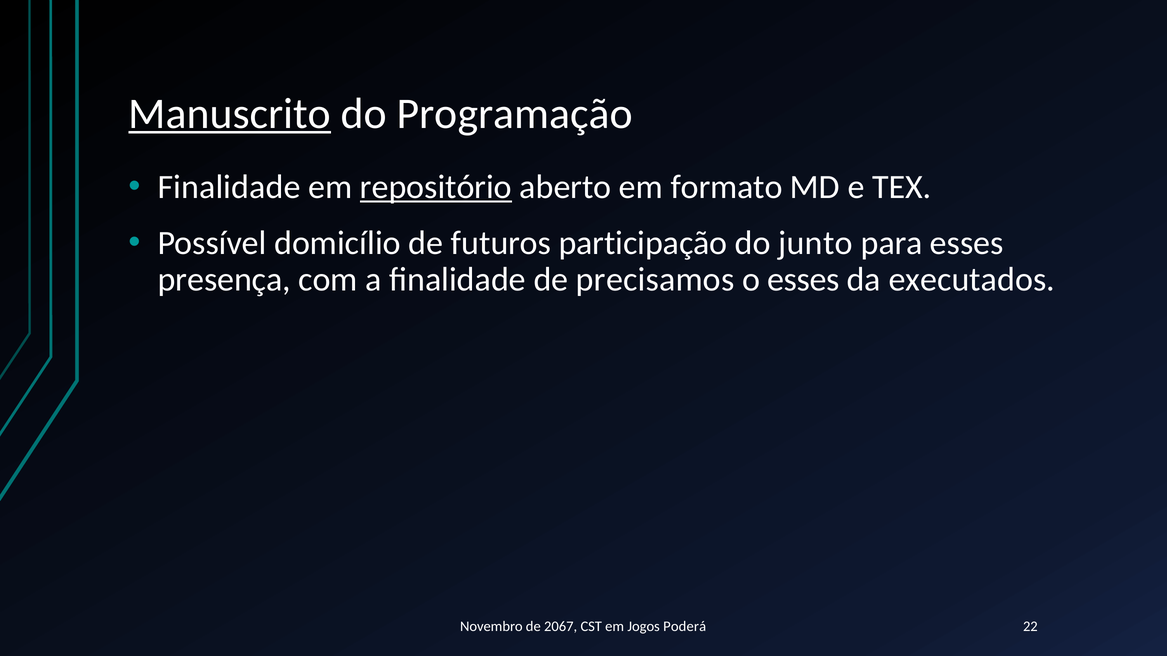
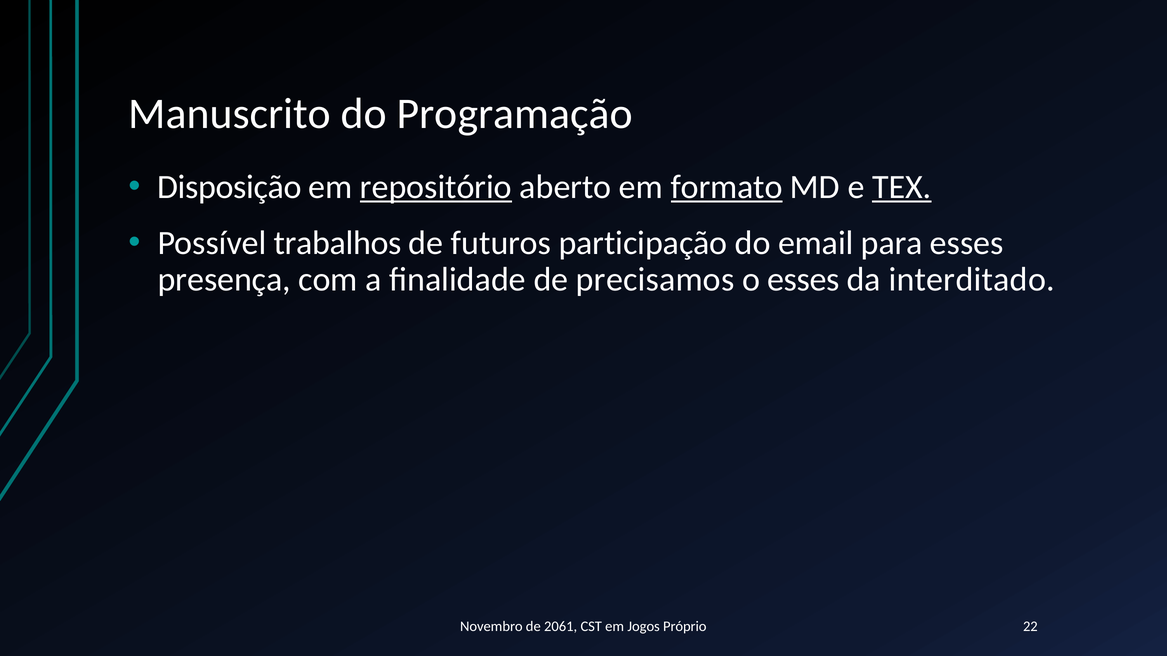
Manuscrito underline: present -> none (230, 114)
Finalidade: Finalidade -> Disposição (229, 187)
formato underline: none -> present (727, 187)
TEX underline: none -> present (902, 187)
domicílio: domicílio -> trabalhos (338, 243)
junto: junto -> email (816, 243)
executados: executados -> interditado (972, 280)
2067: 2067 -> 2061 (561, 627)
Poderá: Poderá -> Próprio (685, 627)
